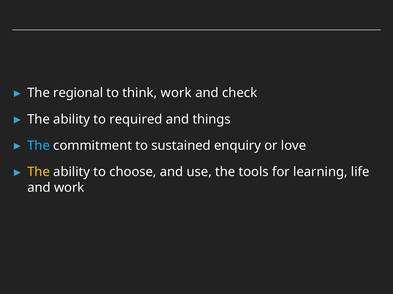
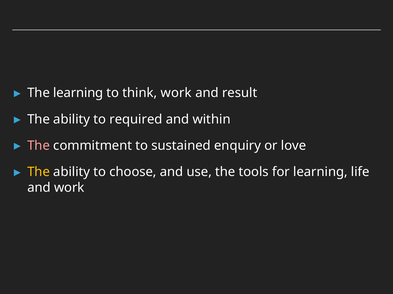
The regional: regional -> learning (78, 93)
check: check -> result (240, 93)
things: things -> within (212, 120)
The colour: light blue -> pink (39, 146)
